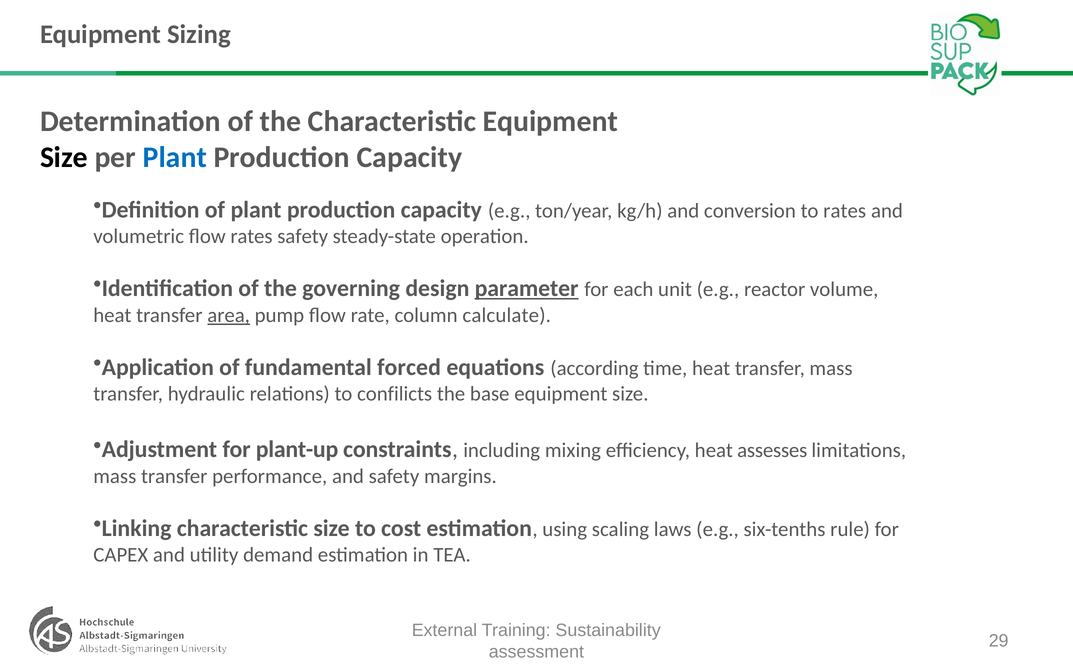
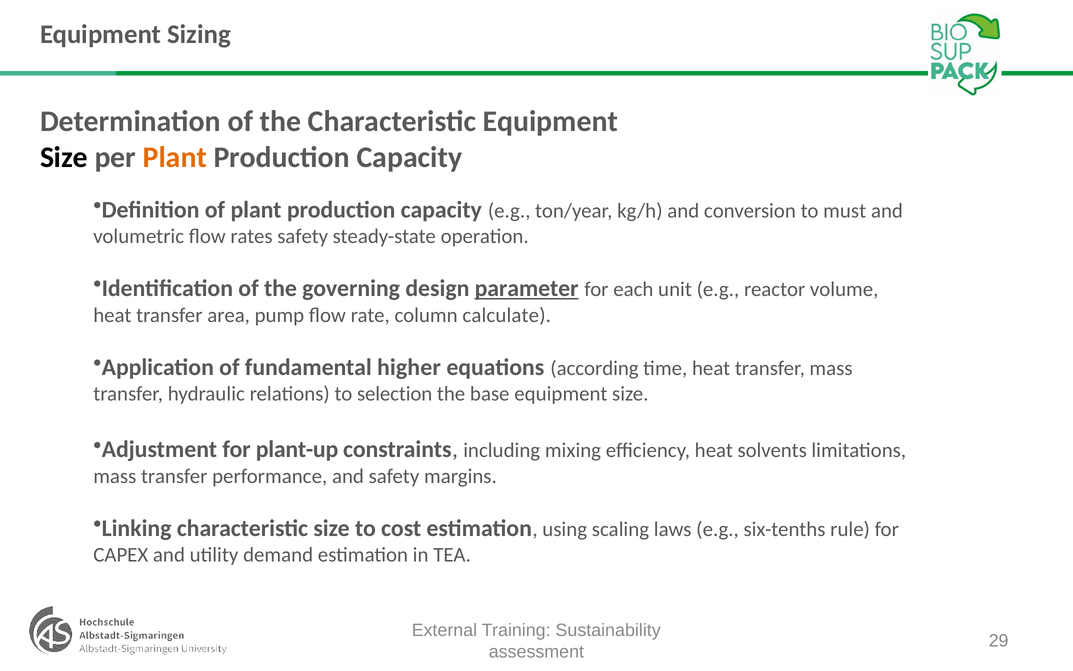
Plant colour: blue -> orange (175, 157)
to rates: rates -> must (845, 211)
area underline: present -> none (229, 315)
forced: forced -> higher (409, 367)
confilicts: confilicts -> selection (395, 394)
assesses: assesses -> solvents (772, 450)
